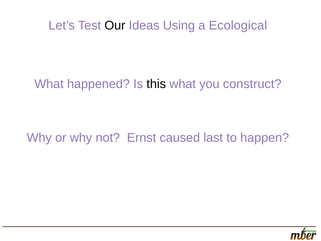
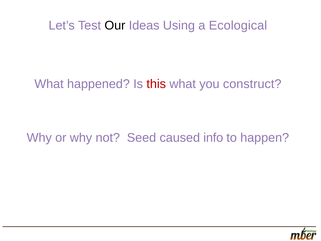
this colour: black -> red (156, 84)
Ernst: Ernst -> Seed (142, 138)
last: last -> info (213, 138)
